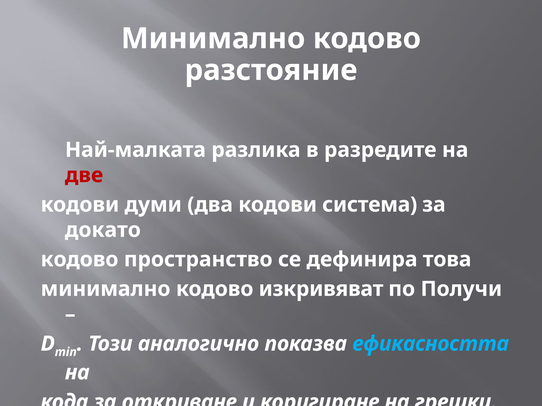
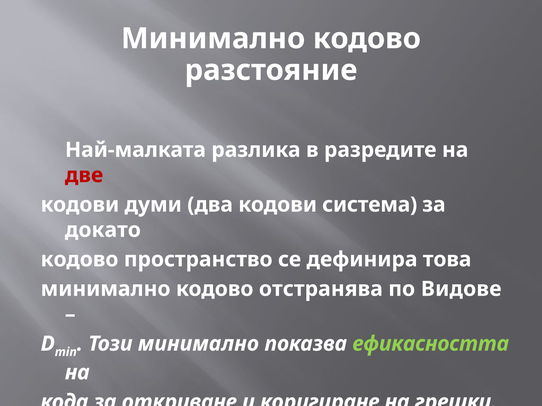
изкривяват: изкривяват -> отстранява (321, 289)
Получи: Получи -> Видове (461, 289)
Този аналогично: аналогично -> минимално (198, 344)
ефикасността colour: light blue -> light green (431, 344)
